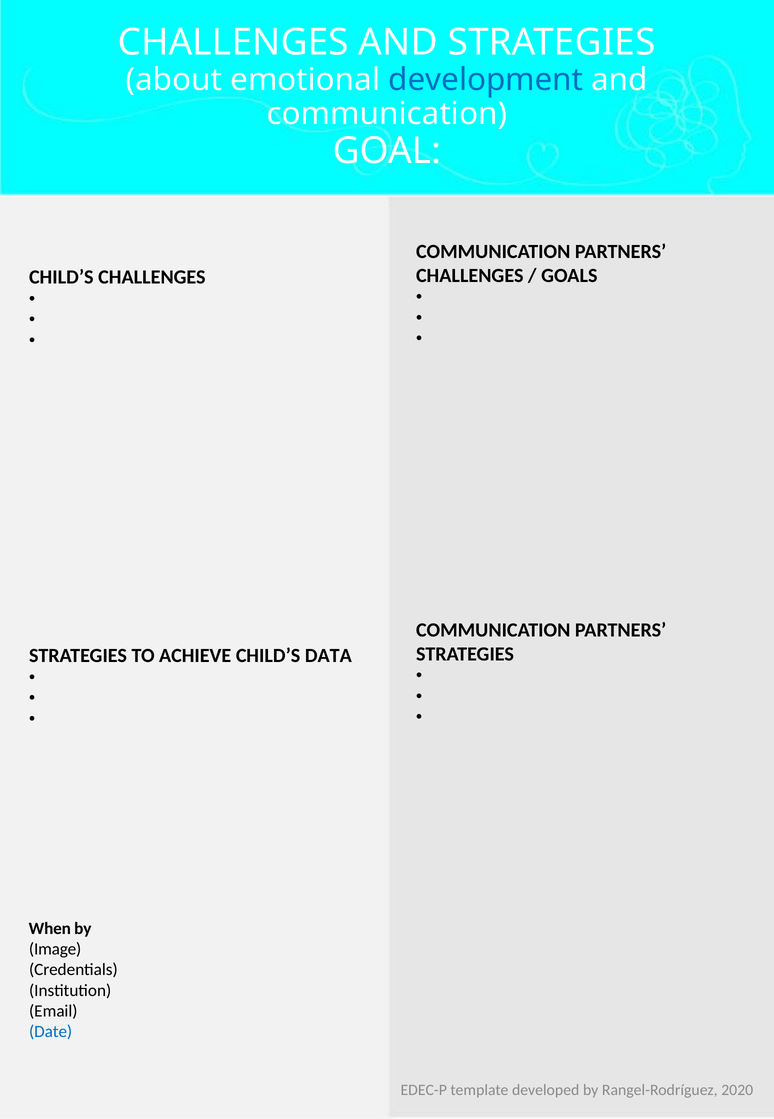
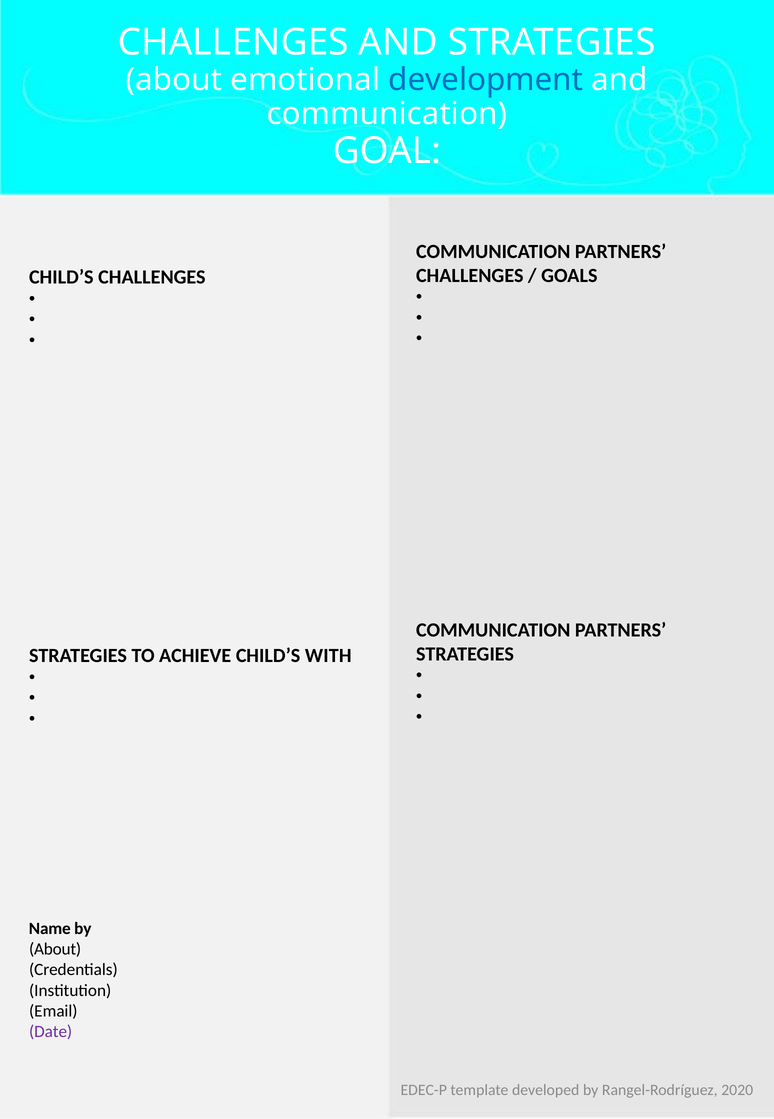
DATA: DATA -> WITH (328, 655)
When: When -> Name (50, 928)
Image: Image -> About (55, 948)
Date colour: blue -> purple (51, 1031)
